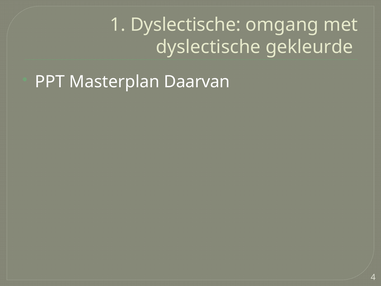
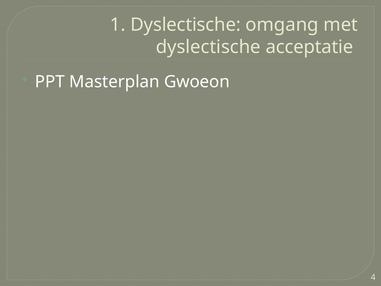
gekleurde: gekleurde -> acceptatie (309, 47)
Daarvan: Daarvan -> Gwoeon (197, 82)
